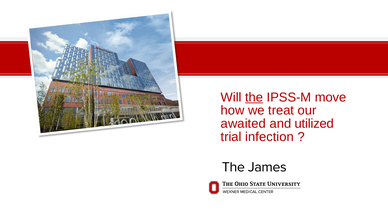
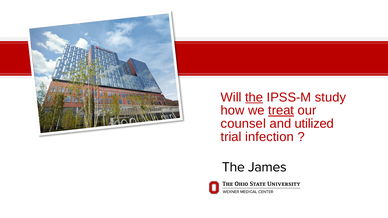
move: move -> study (330, 97)
treat underline: none -> present (281, 111)
awaited: awaited -> counsel (243, 124)
